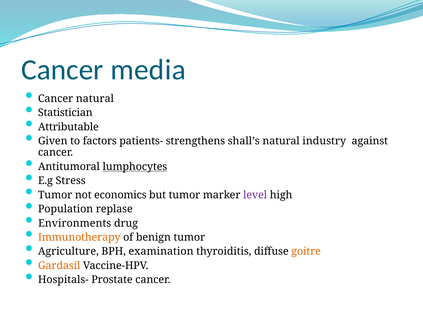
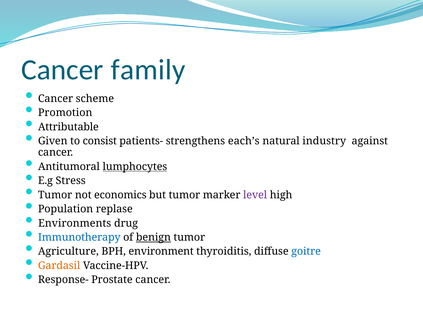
media: media -> family (148, 70)
Cancer natural: natural -> scheme (95, 99)
Statistician: Statistician -> Promotion (65, 113)
factors: factors -> consist (100, 141)
shall’s: shall’s -> each’s (244, 141)
Immunotherapy colour: orange -> blue (79, 238)
benign underline: none -> present (153, 238)
examination: examination -> environment (161, 252)
goitre colour: orange -> blue (306, 252)
Hospitals-: Hospitals- -> Response- (63, 280)
